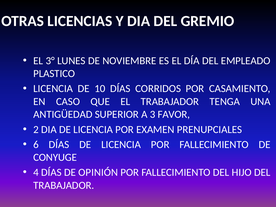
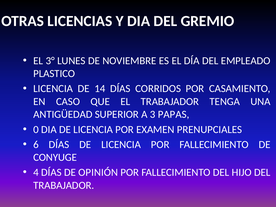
10: 10 -> 14 (100, 89)
FAVOR: FAVOR -> PAPAS (174, 114)
2: 2 -> 0 (36, 129)
